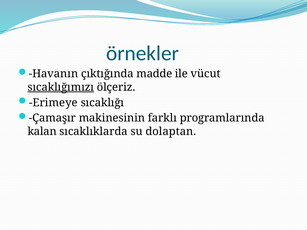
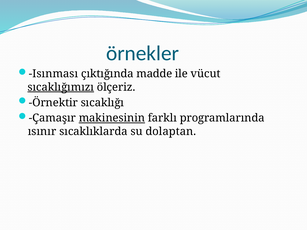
Havanın: Havanın -> Isınması (54, 74)
Erimeye: Erimeye -> Örnektir (53, 103)
makinesinin underline: none -> present (112, 118)
kalan: kalan -> ısınır (42, 132)
